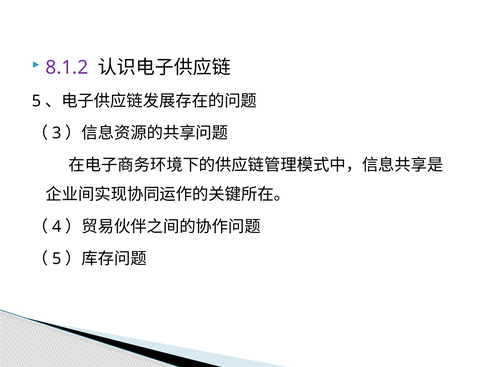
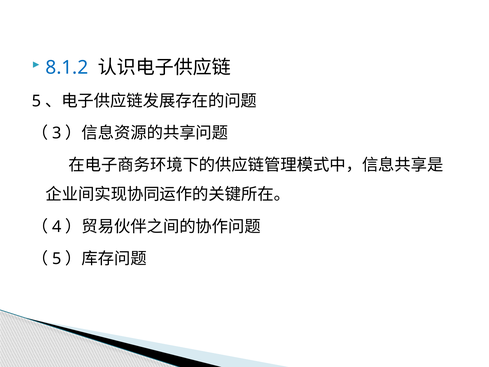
8.1.2 colour: purple -> blue (67, 67)
